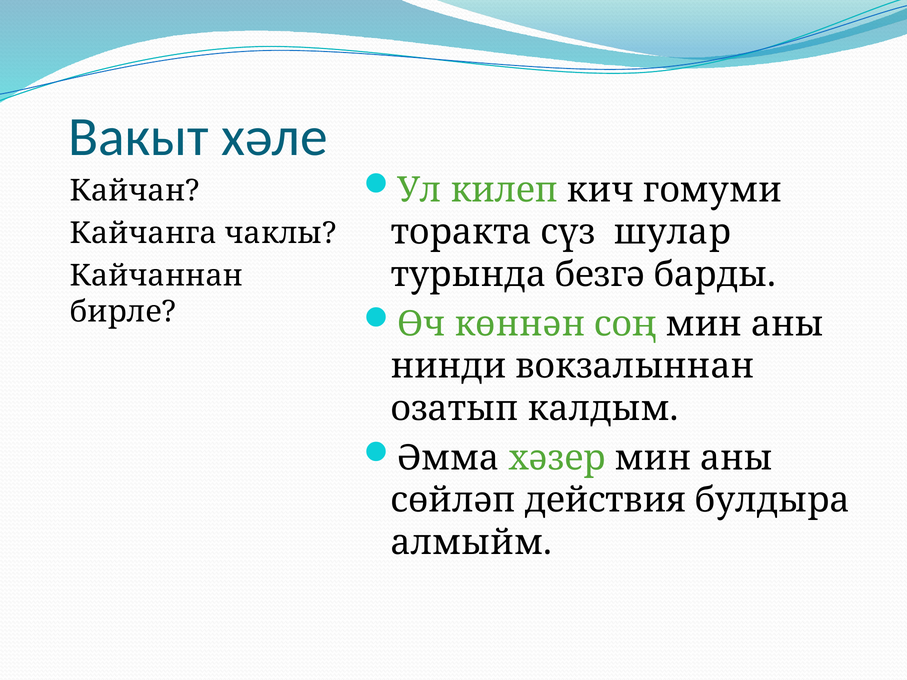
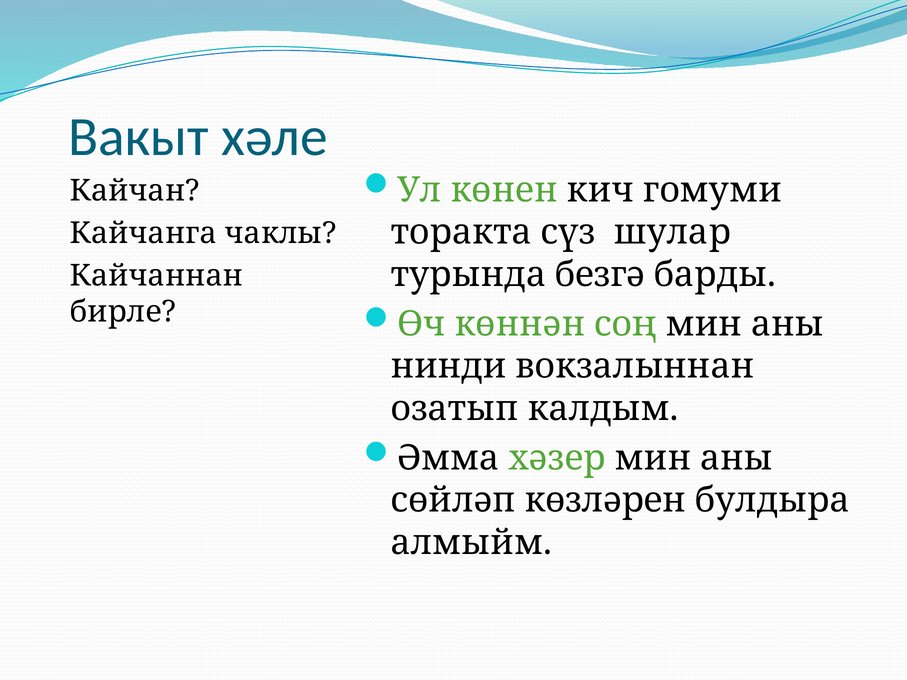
килеп: килеп -> көнен (504, 190)
действия: действия -> көзләрен (605, 501)
